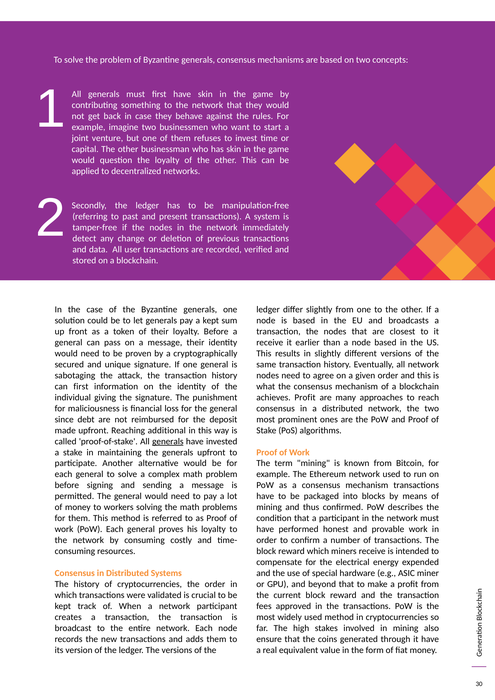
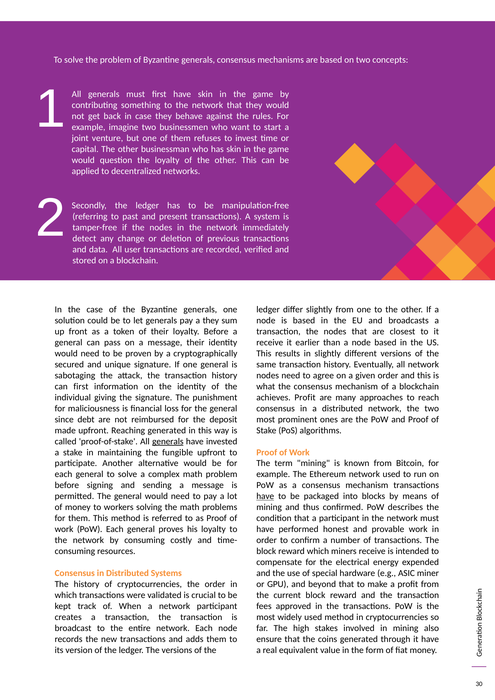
a kept: kept -> they (211, 321)
Reaching additional: additional -> generated (167, 430)
the generals: generals -> fungible (178, 452)
have underline: none -> present (265, 496)
